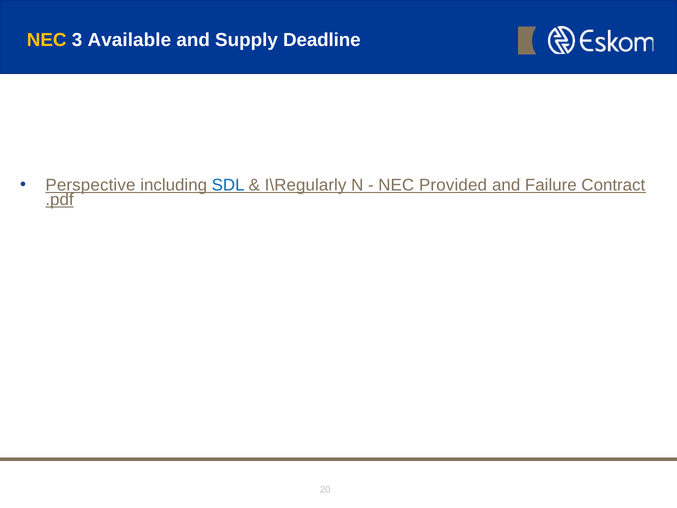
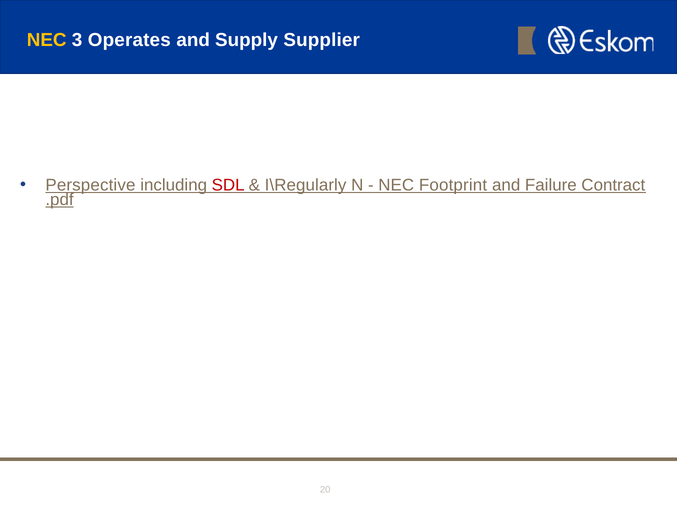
Available: Available -> Operates (129, 40)
Deadline: Deadline -> Supplier (322, 40)
SDL colour: blue -> red (228, 185)
Provided: Provided -> Footprint (453, 185)
